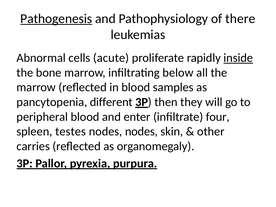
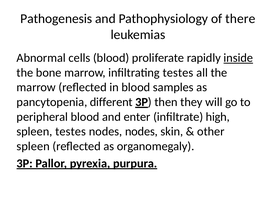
Pathogenesis underline: present -> none (56, 19)
cells acute: acute -> blood (111, 58)
infiltrating below: below -> testes (178, 73)
four: four -> high (218, 117)
carries: carries -> spleen (33, 146)
